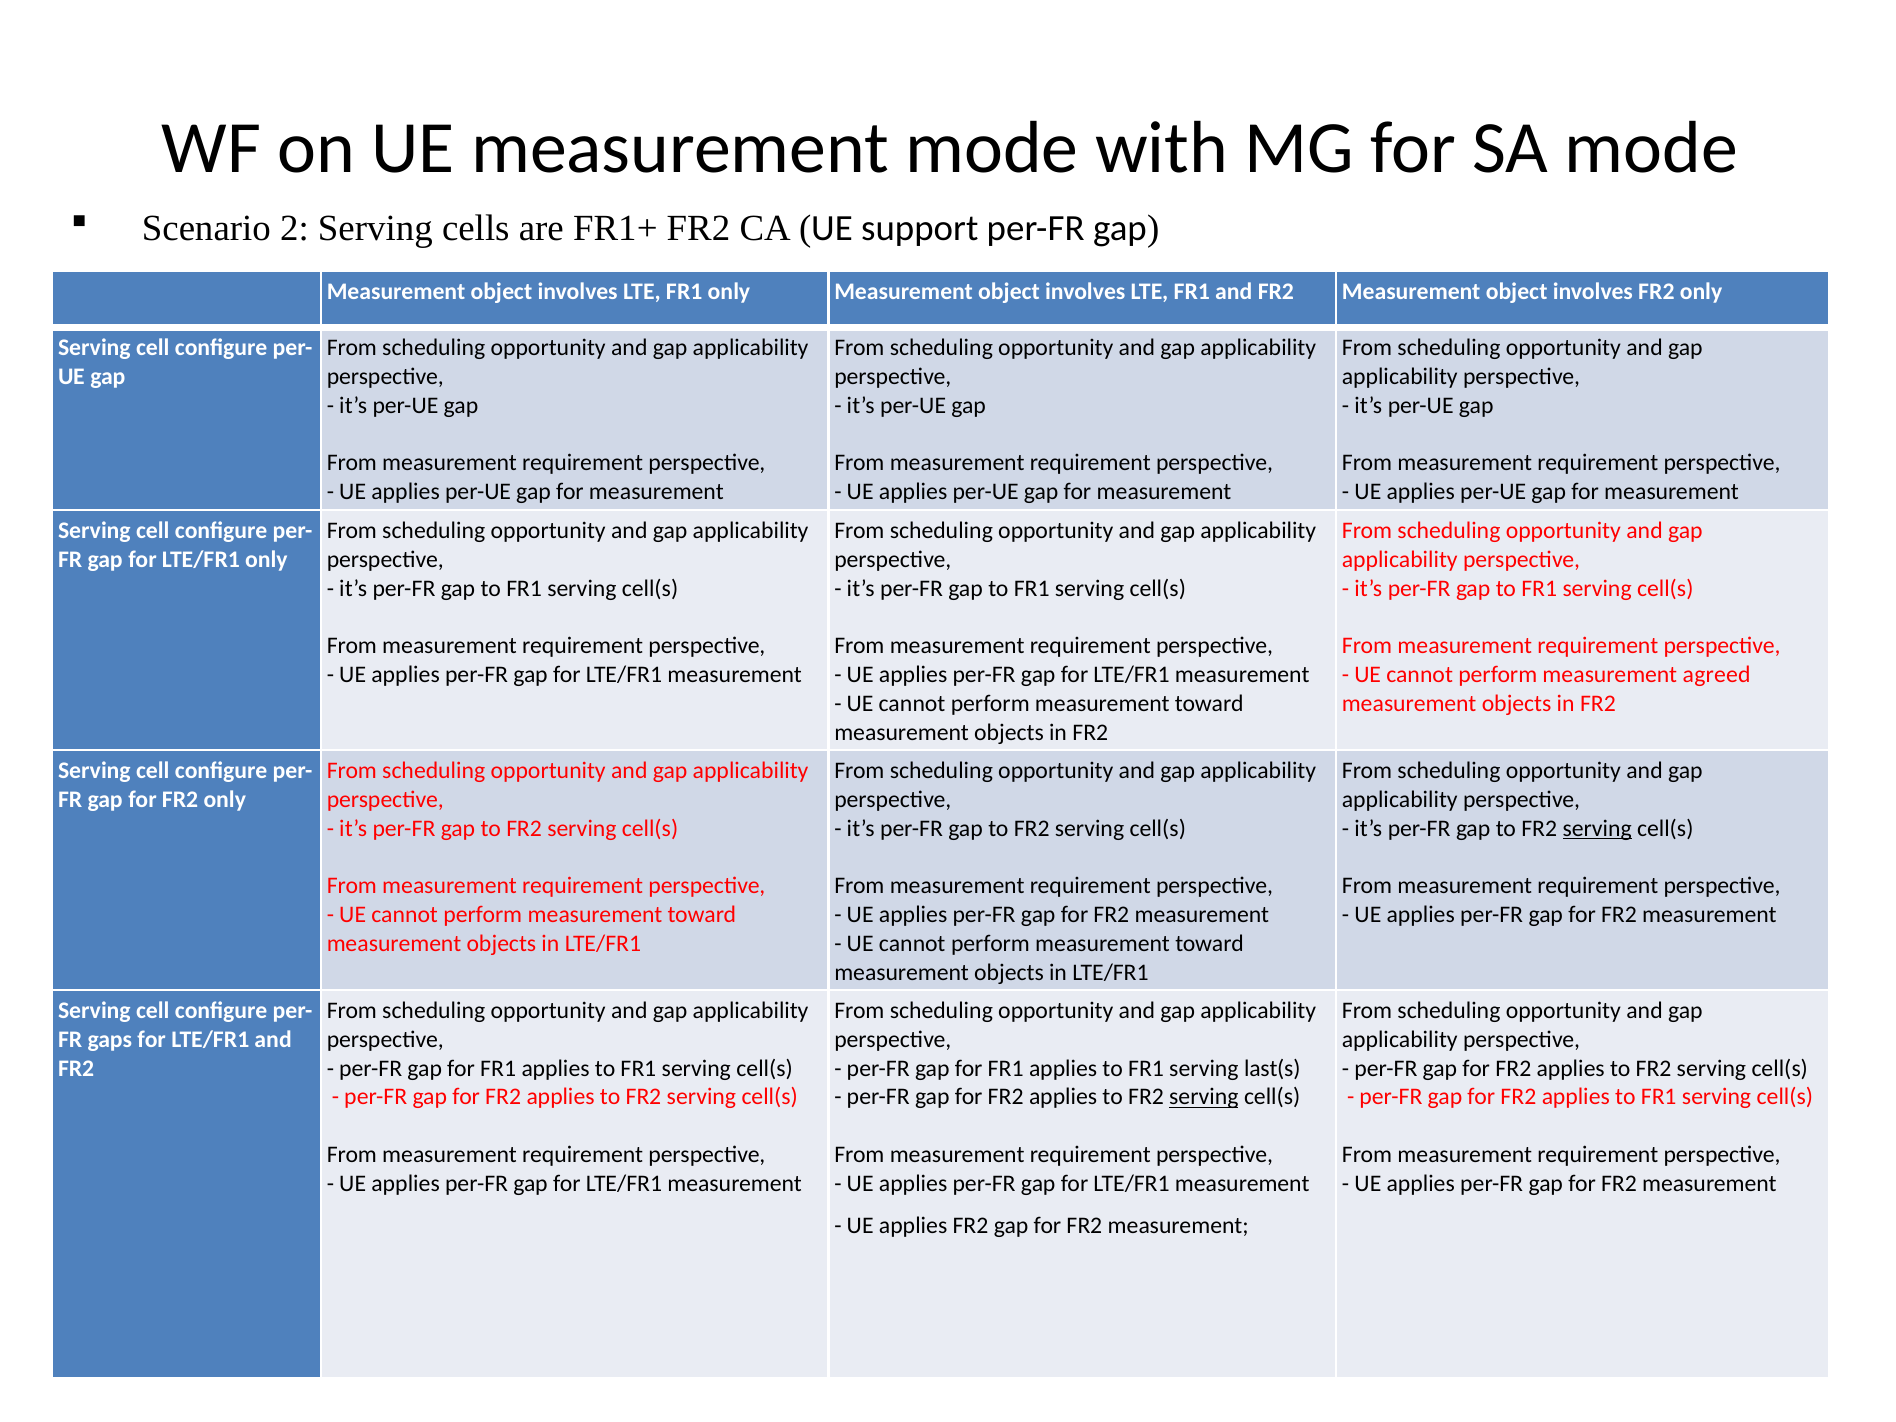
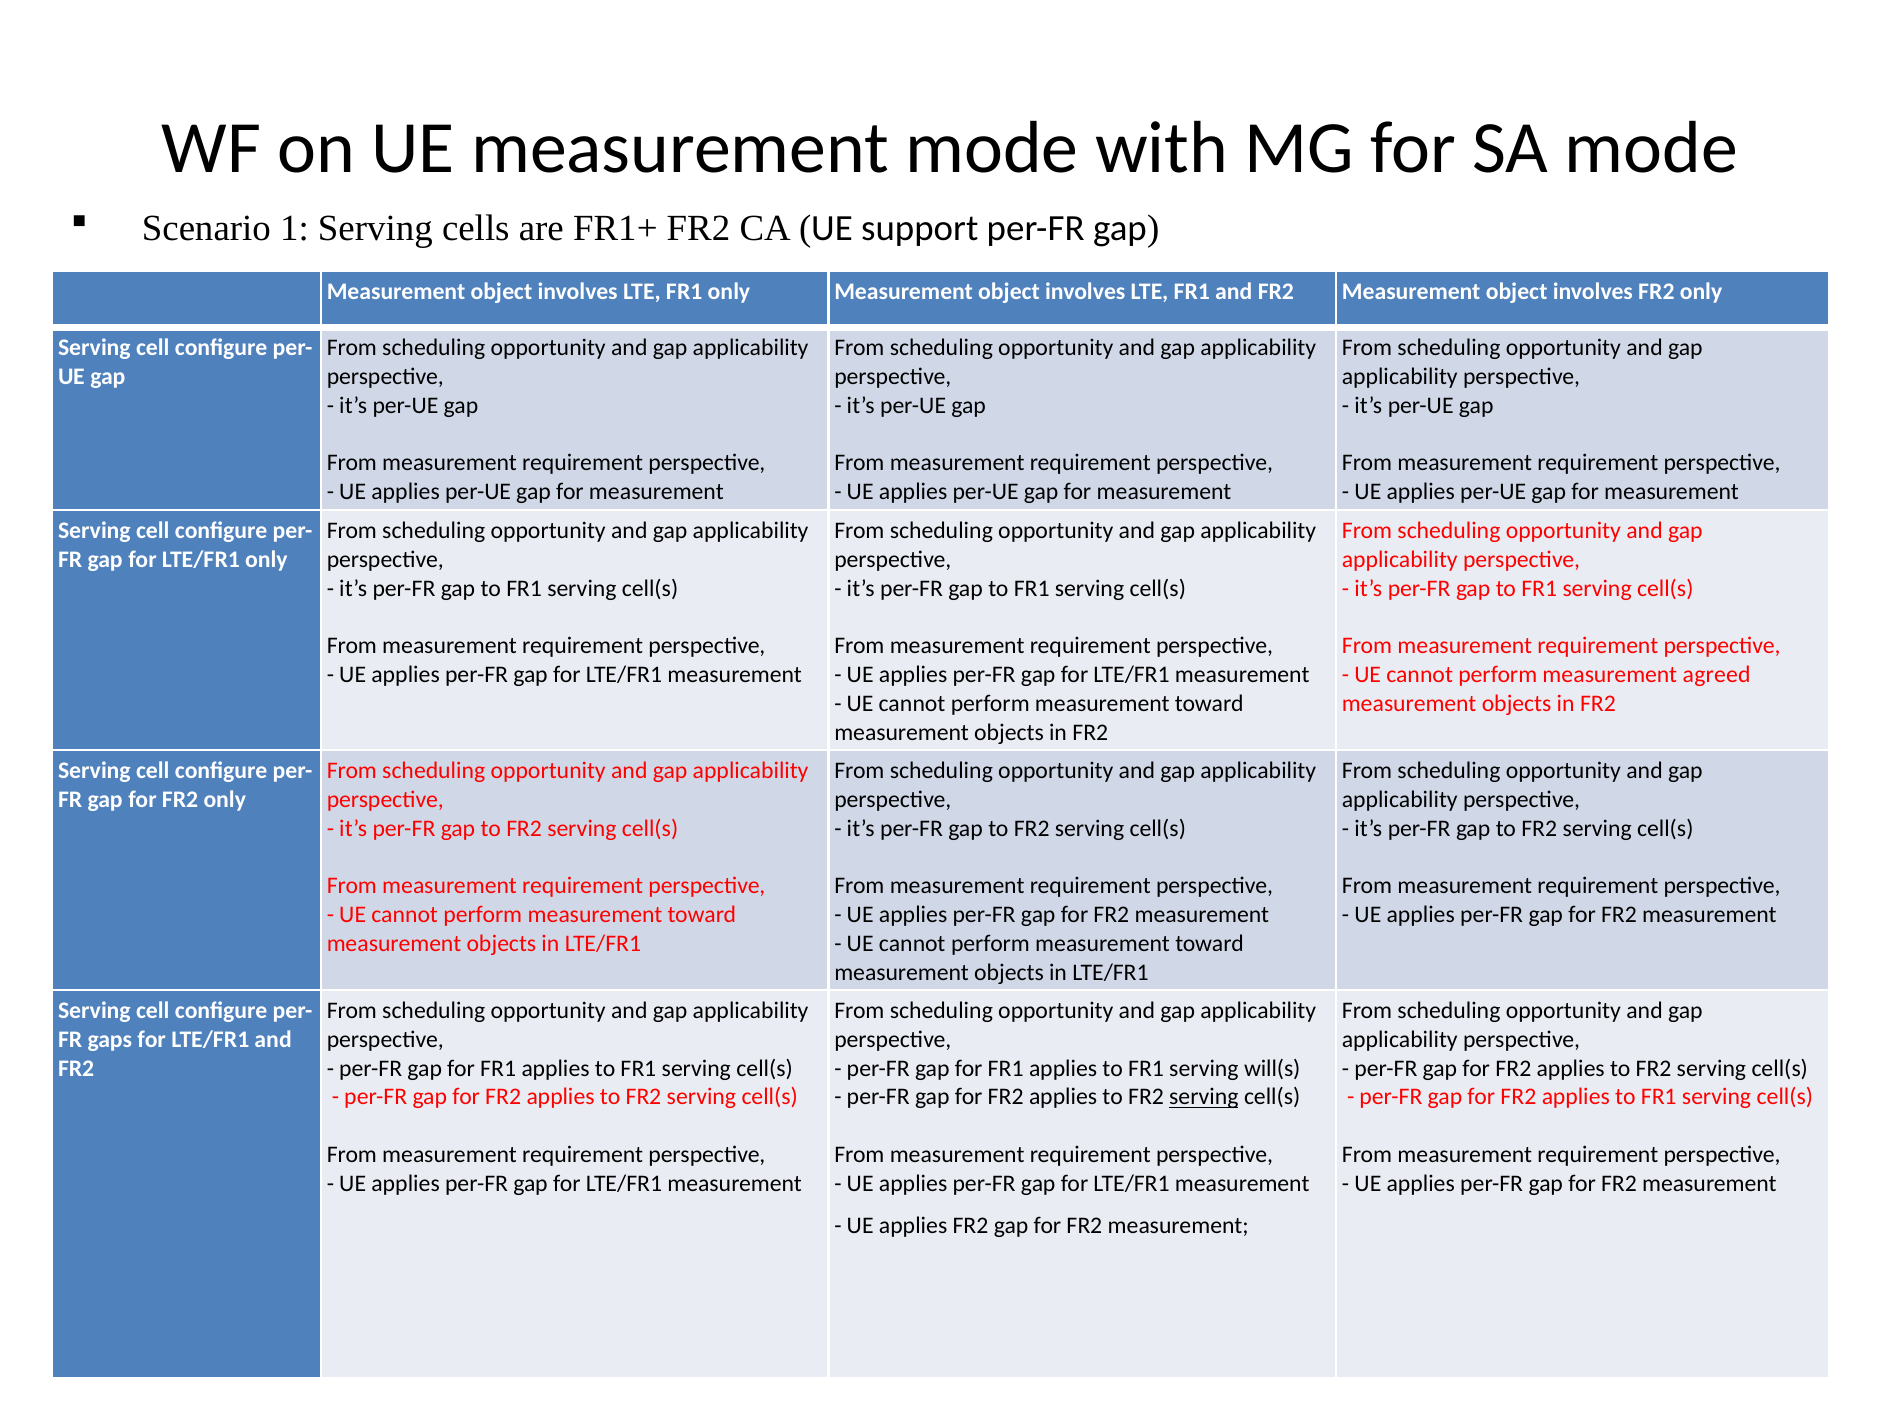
2: 2 -> 1 (294, 228)
serving underline: present -> none (1597, 828)
last(s: last(s -> will(s (1272, 1068)
